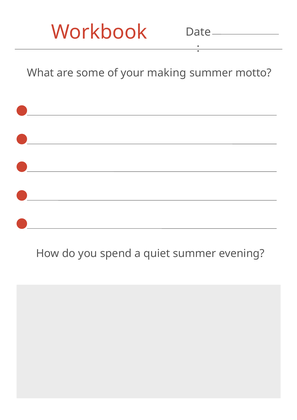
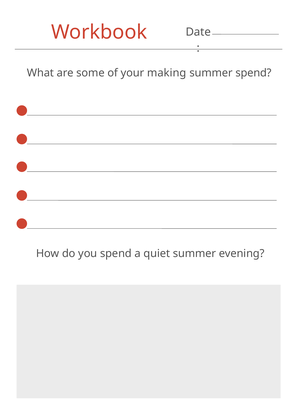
summer motto: motto -> spend (254, 73)
